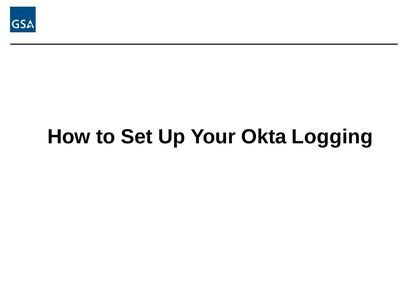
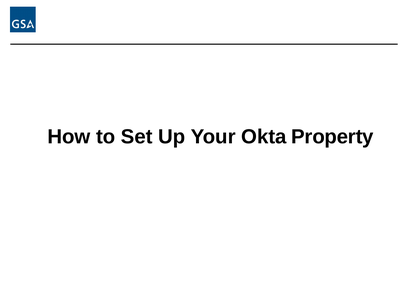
Logging: Logging -> Property (332, 137)
